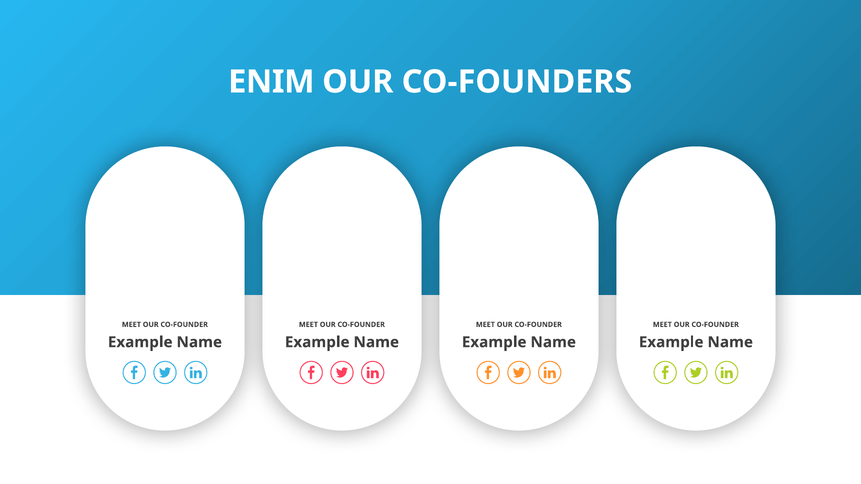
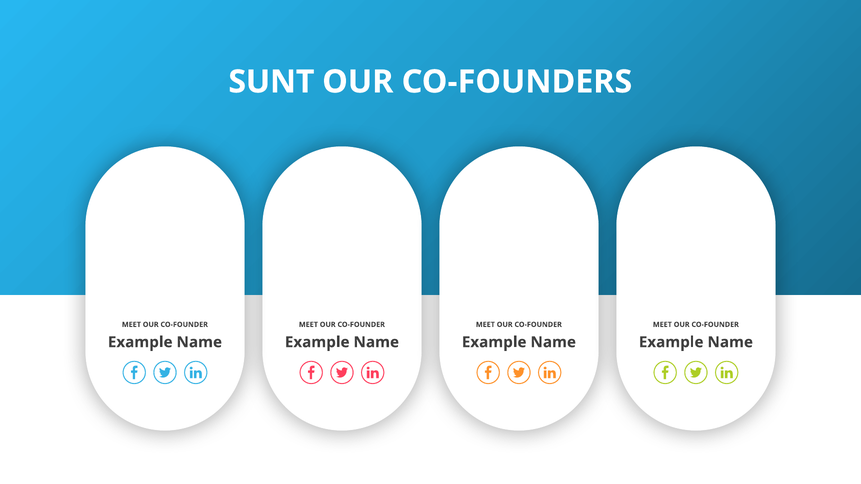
ENIM: ENIM -> SUNT (271, 82)
